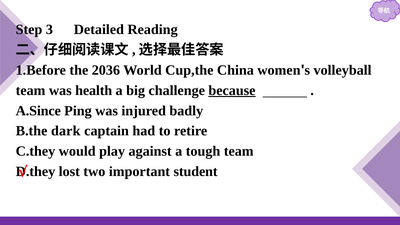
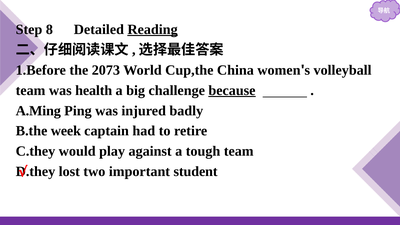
3: 3 -> 8 (49, 29)
Reading underline: none -> present (153, 29)
2036: 2036 -> 2073 (106, 70)
A.Since: A.Since -> A.Ming (38, 111)
dark: dark -> week (66, 131)
